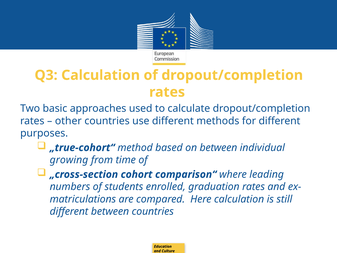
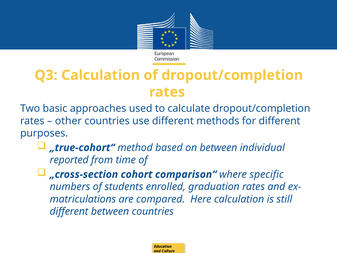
growing: growing -> reported (69, 160)
leading: leading -> specific (267, 174)
